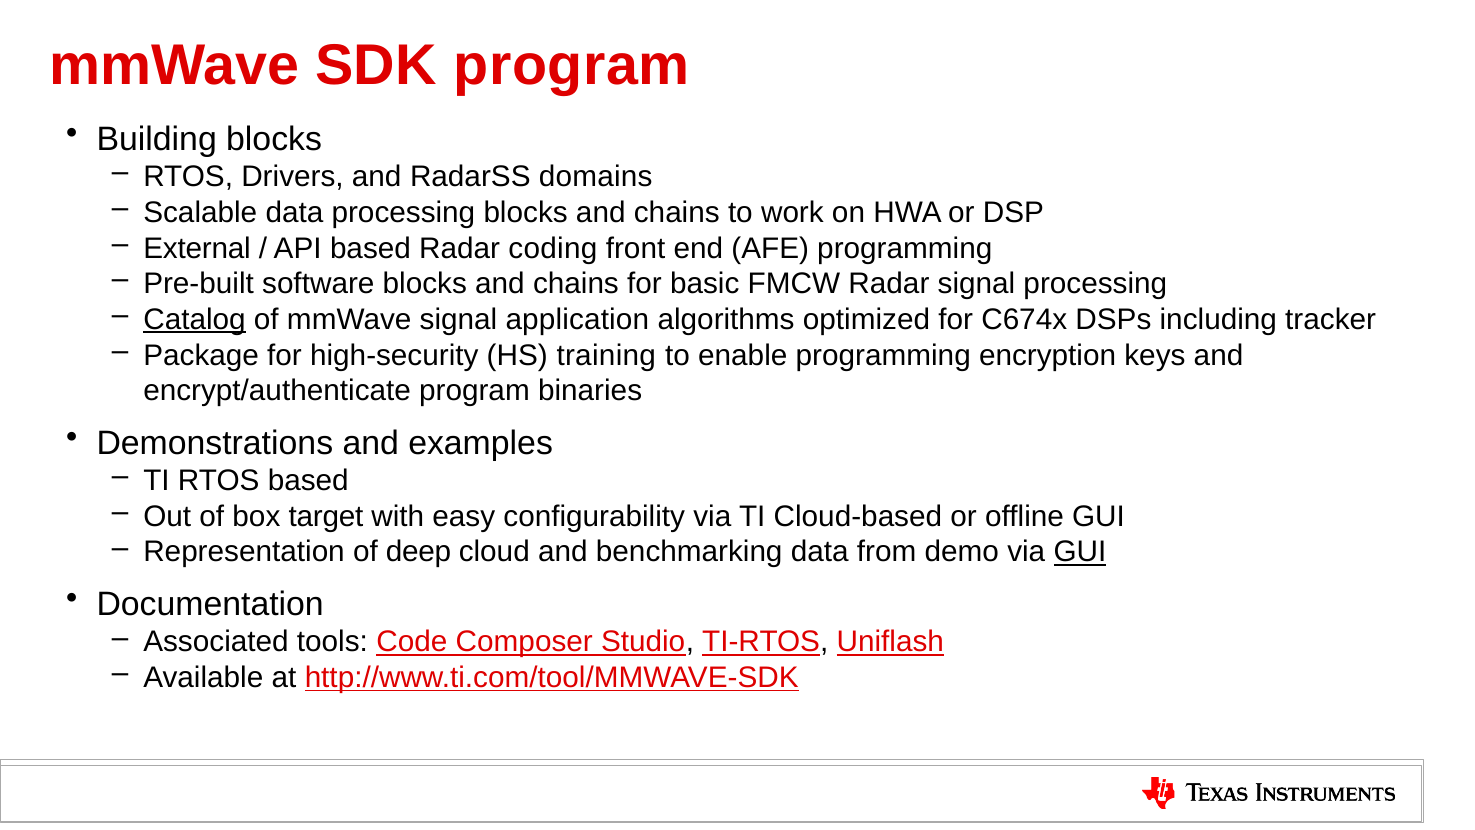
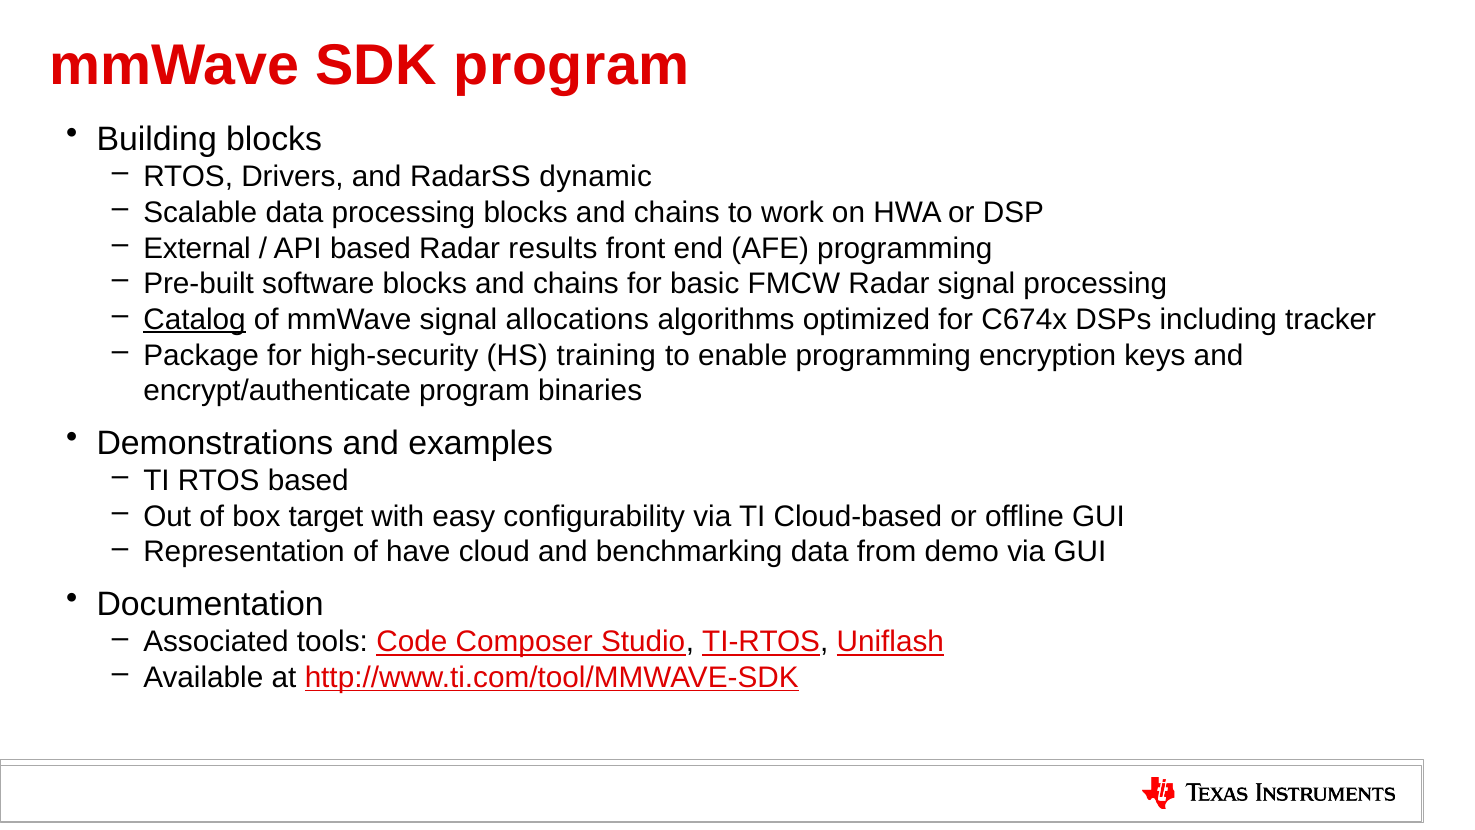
domains: domains -> dynamic (596, 177)
coding: coding -> results (553, 248)
application: application -> allocations (577, 320)
deep: deep -> have (418, 552)
GUI underline: present -> none (1080, 552)
